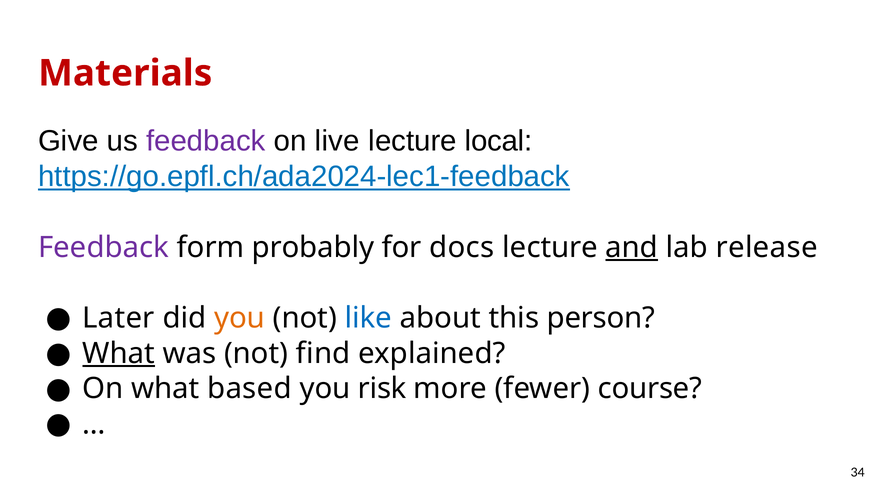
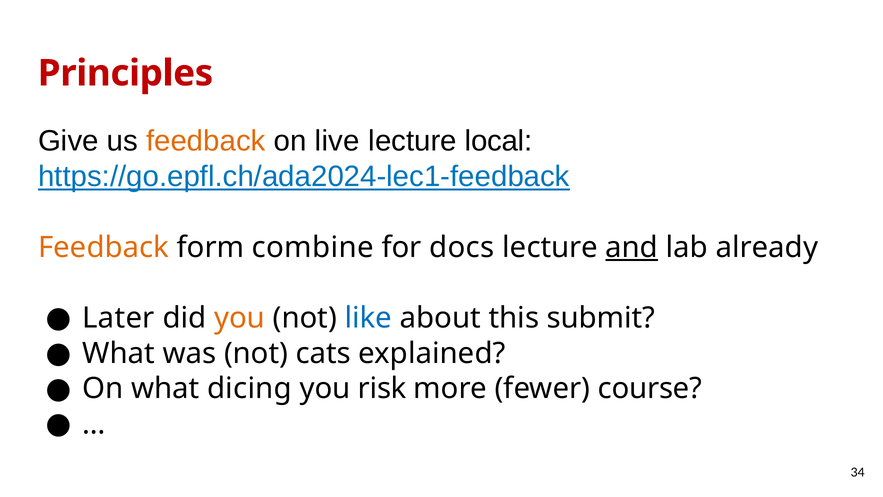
Materials: Materials -> Principles (125, 73)
feedback colour: purple -> orange (206, 141)
Feedback colour: purple -> orange (104, 247)
probably: probably -> combine (313, 247)
release: release -> already (767, 247)
person: person -> submit (601, 318)
What underline: present -> none (119, 353)
find: find -> cats (323, 353)
based: based -> dicing (250, 388)
